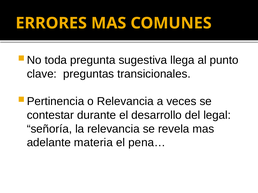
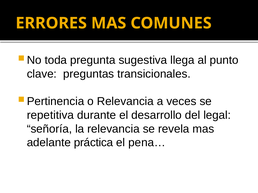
contestar: contestar -> repetitiva (50, 115)
materia: materia -> práctica (93, 143)
